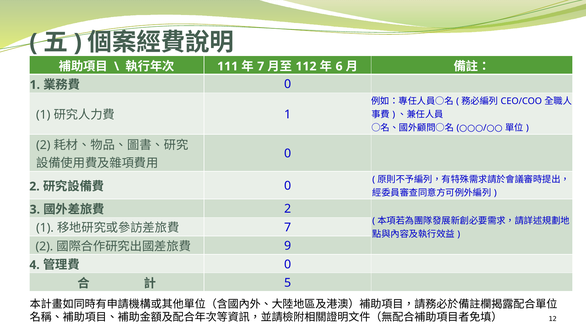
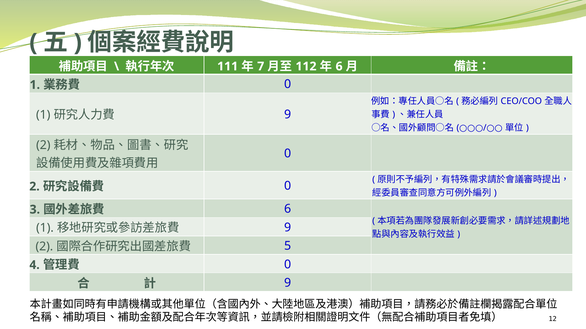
1: 1 -> 9 (288, 115)
2: 2 -> 6 (288, 209)
7: 7 -> 9 (288, 228)
9: 9 -> 5 (288, 246)
5: 5 -> 9 (288, 283)
